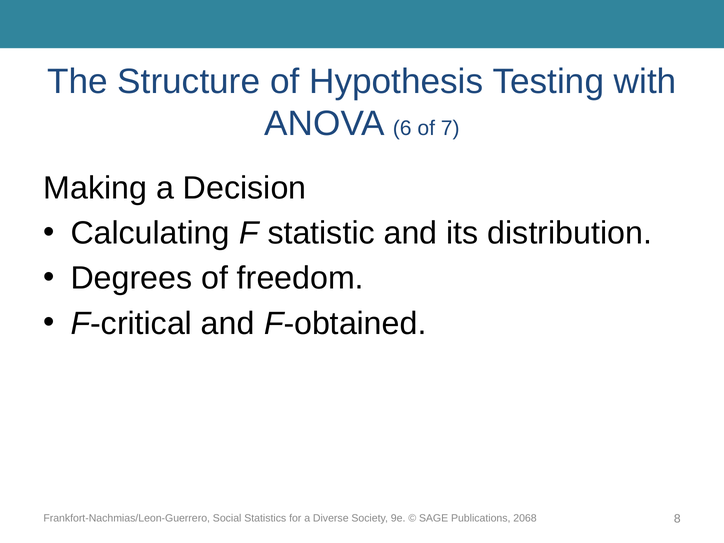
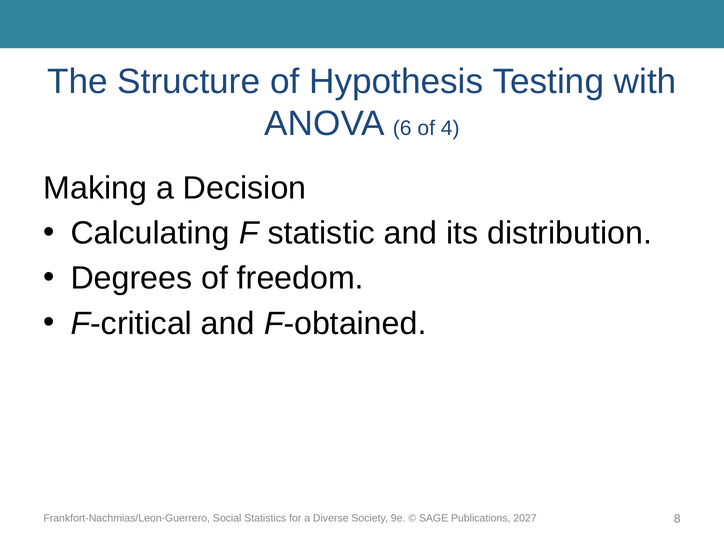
7: 7 -> 4 (450, 128)
2068: 2068 -> 2027 (525, 518)
